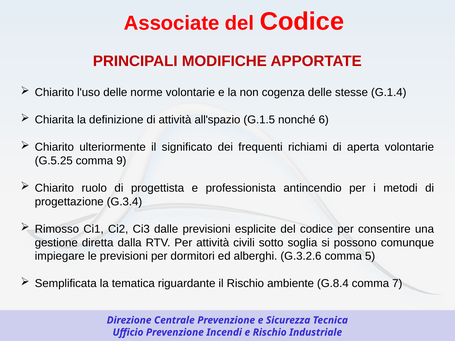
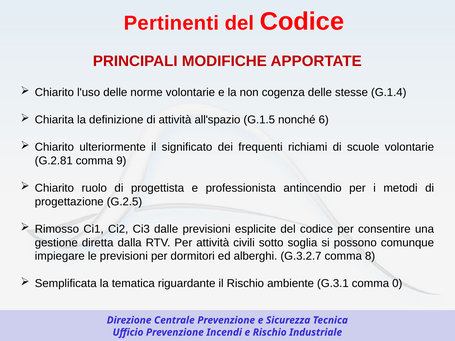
Associate: Associate -> Pertinenti (171, 23)
aperta: aperta -> scuole (363, 147)
G.5.25: G.5.25 -> G.2.81 (54, 161)
G.3.4: G.3.4 -> G.2.5 (124, 202)
G.3.2.6: G.3.2.6 -> G.3.2.7 (301, 256)
5: 5 -> 8 (370, 256)
G.8.4: G.8.4 -> G.3.1 (333, 284)
7: 7 -> 0 (397, 284)
